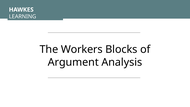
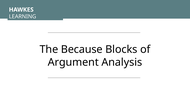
Workers: Workers -> Because (82, 49)
